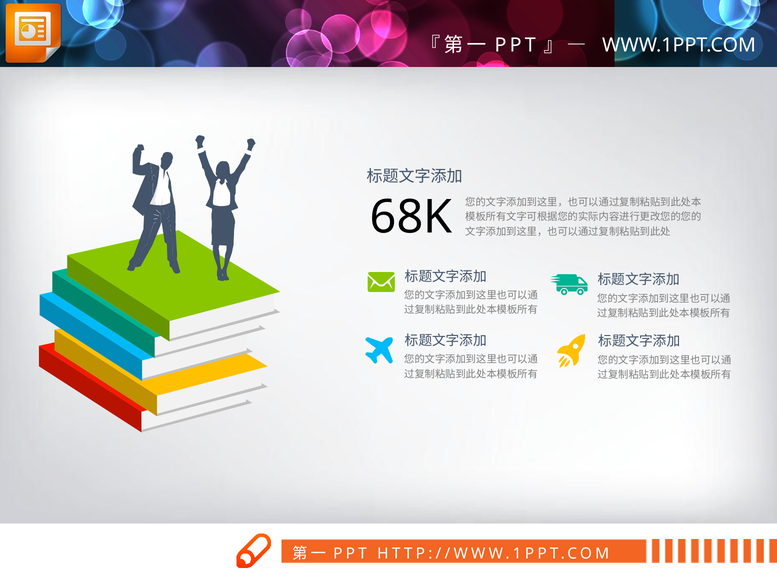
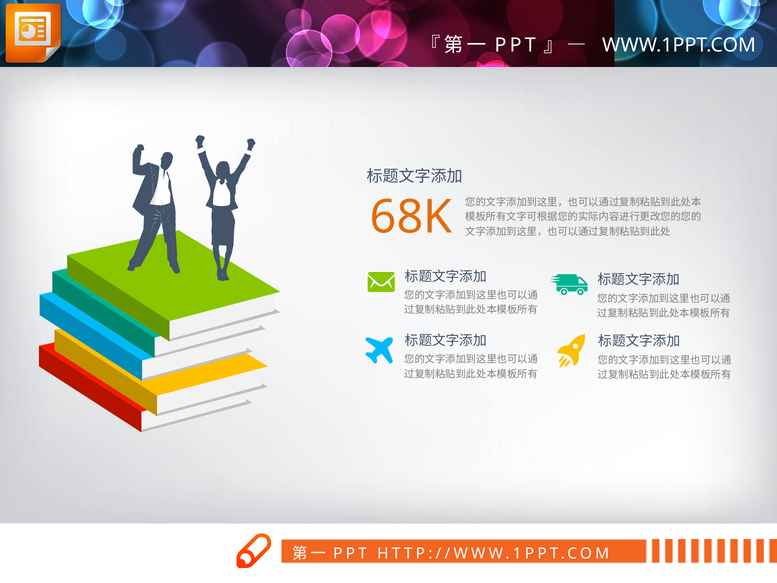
68K colour: black -> orange (411, 217)
